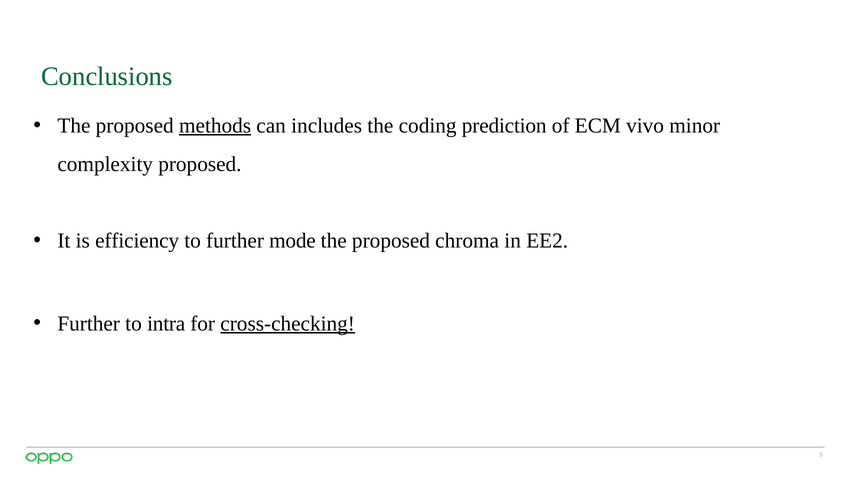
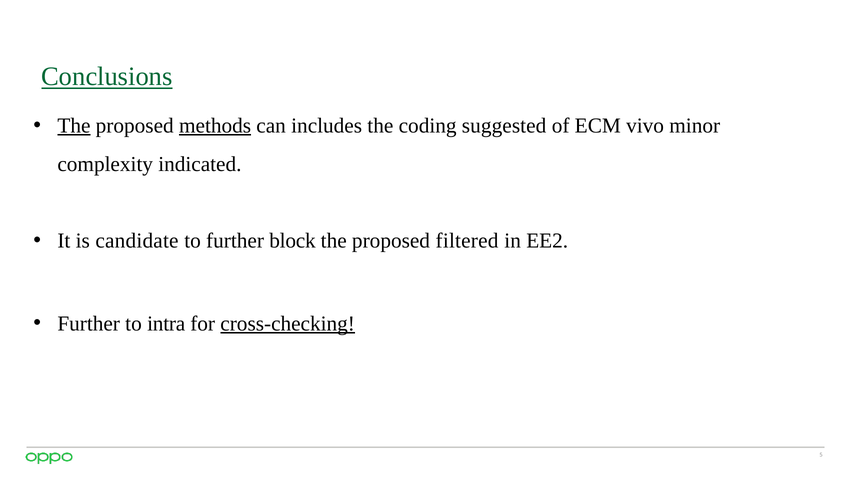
Conclusions underline: none -> present (107, 77)
The underline: none -> present (74, 126)
prediction: prediction -> suggested (504, 126)
complexity proposed: proposed -> indicated (200, 164)
efficiency: efficiency -> candidate (137, 241)
mode: mode -> block (292, 241)
chroma: chroma -> filtered (467, 241)
